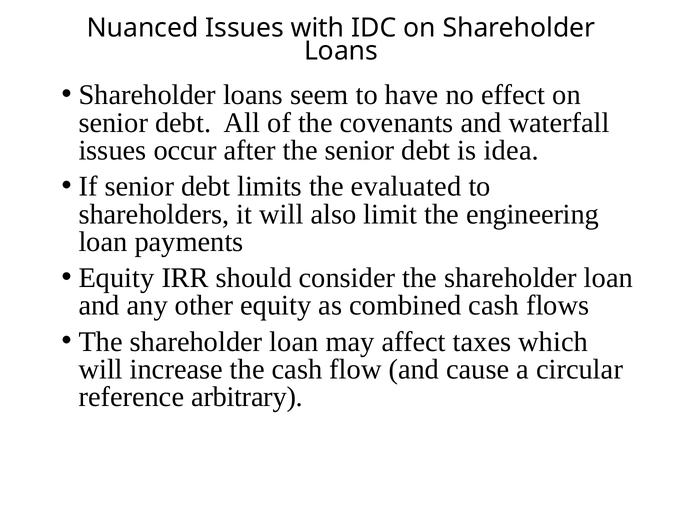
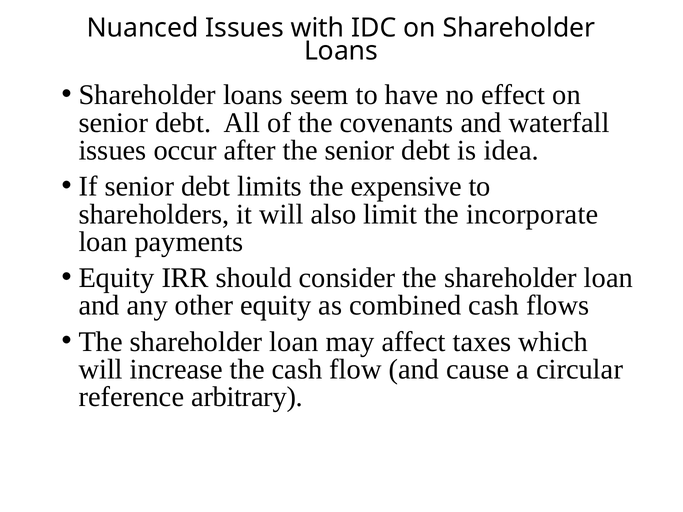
evaluated: evaluated -> expensive (406, 187)
engineering: engineering -> incorporate (532, 214)
